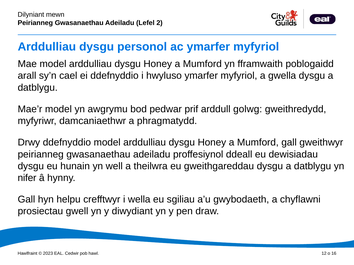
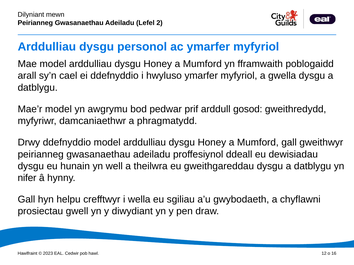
golwg: golwg -> gosod (248, 109)
